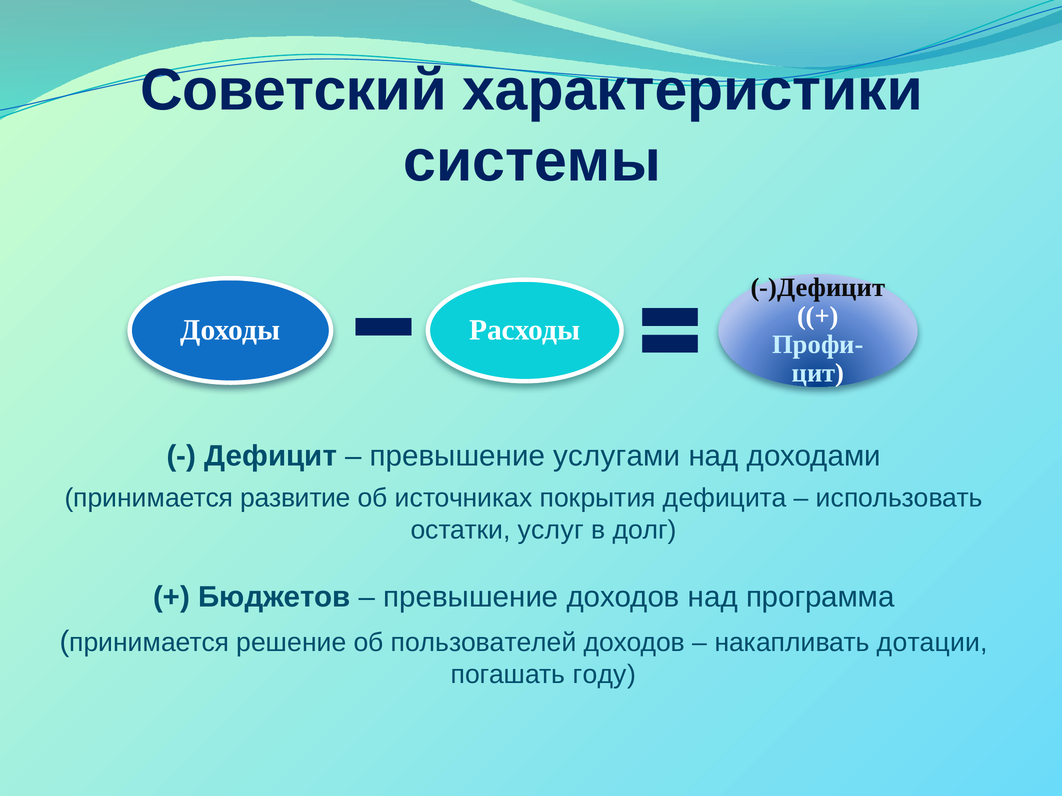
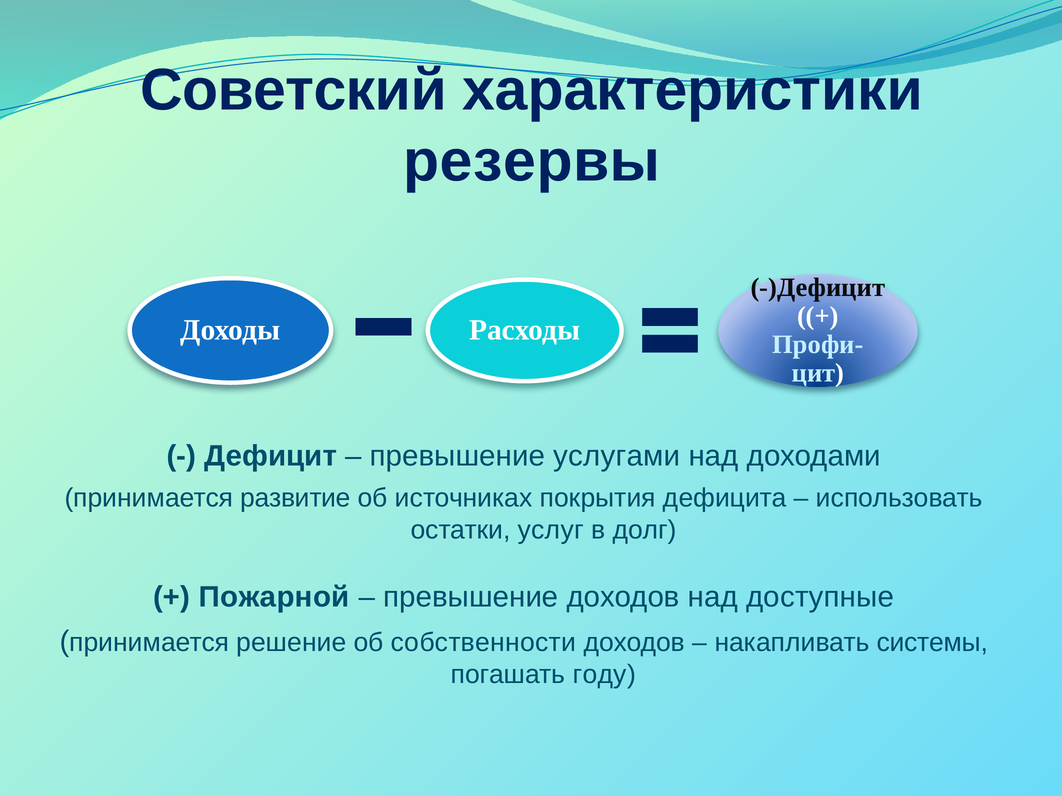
системы: системы -> резервы (532, 161)
Бюджетов: Бюджетов -> Пожарной (274, 597)
программа: программа -> доступные (820, 597)
пользователей: пользователей -> собственности (483, 643)
дотации: дотации -> системы (932, 643)
